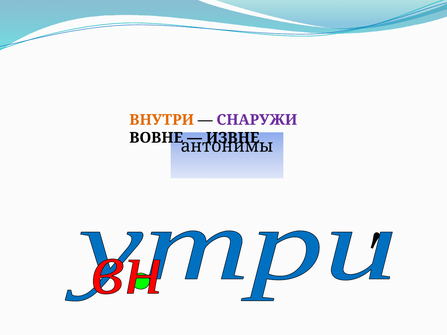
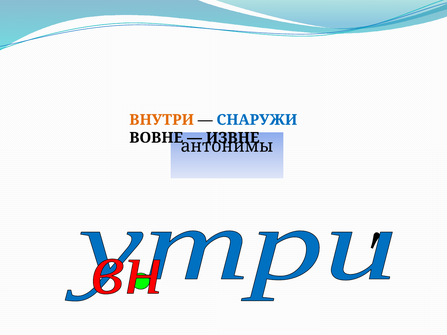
СНАРУЖИ colour: purple -> blue (257, 120)
